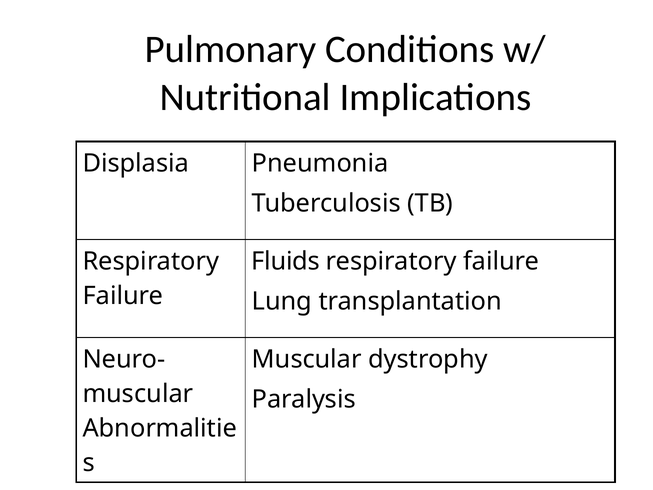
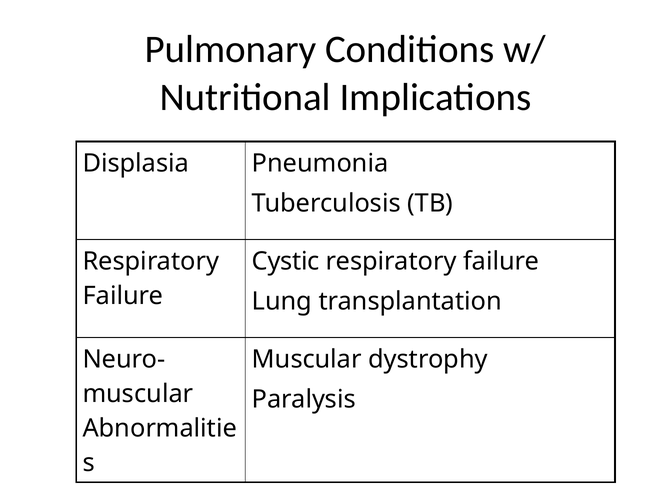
Fluids: Fluids -> Cystic (286, 261)
